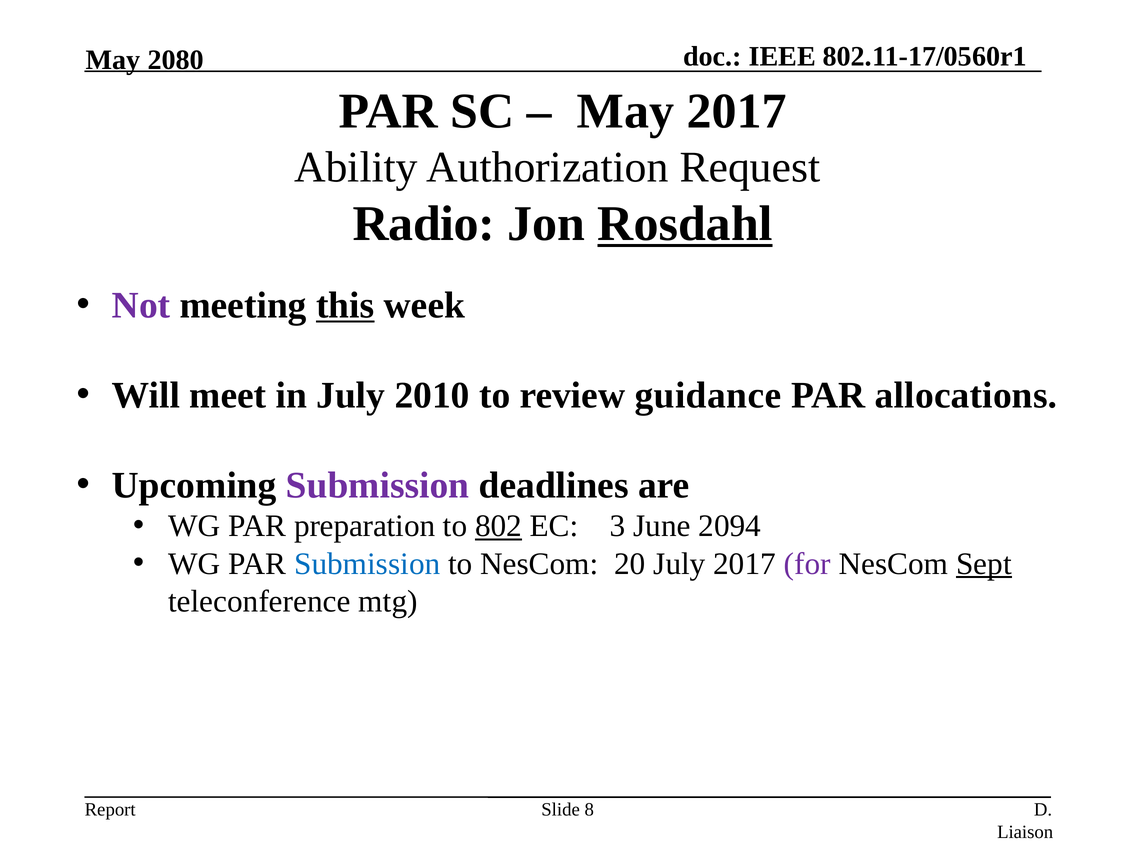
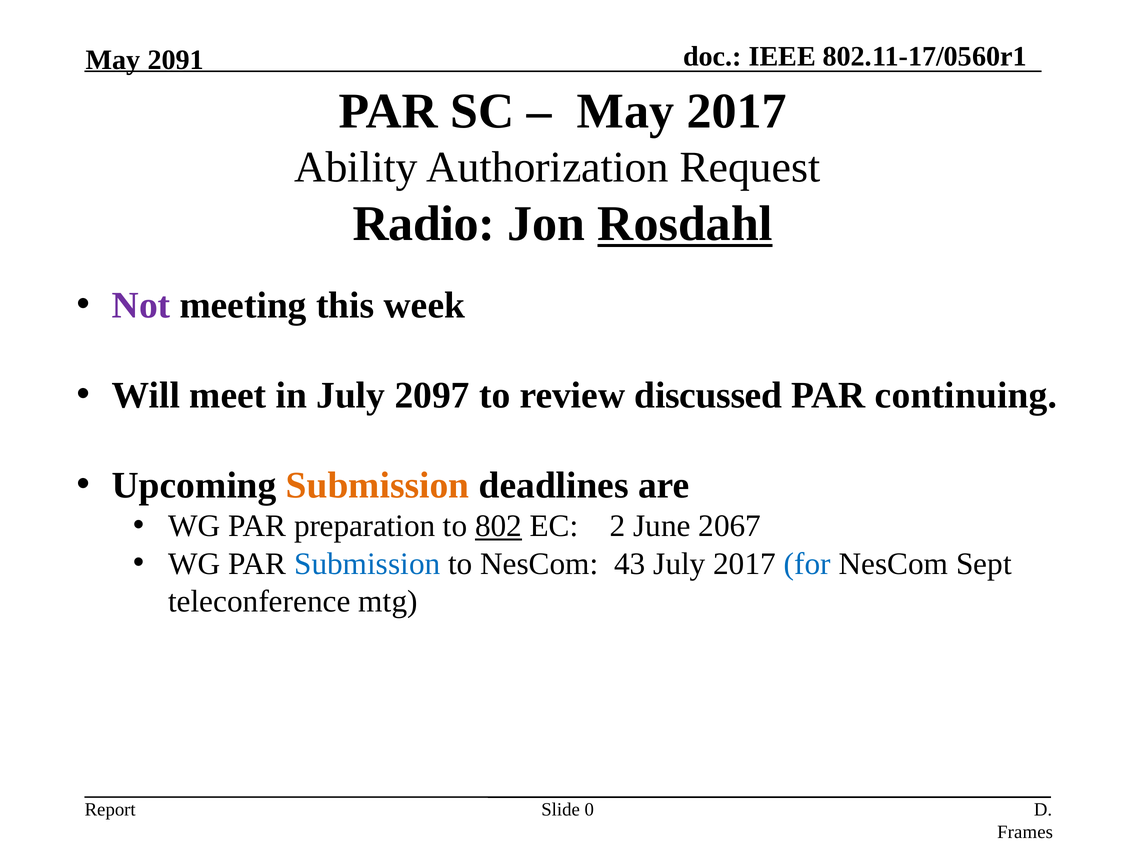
2080: 2080 -> 2091 (176, 60)
this underline: present -> none (345, 305)
2010: 2010 -> 2097 (432, 396)
guidance: guidance -> discussed (708, 396)
allocations: allocations -> continuing (966, 396)
Submission colour: purple -> orange (378, 486)
3: 3 -> 2 (618, 526)
2094: 2094 -> 2067 (730, 526)
20: 20 -> 43 (630, 564)
for colour: purple -> blue (807, 564)
Sept underline: present -> none (984, 564)
8: 8 -> 0 (589, 810)
Liaison: Liaison -> Frames (1025, 832)
